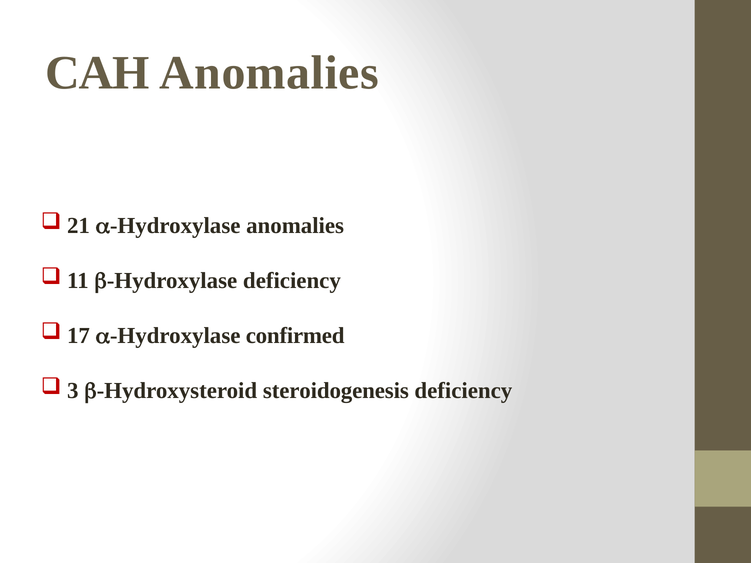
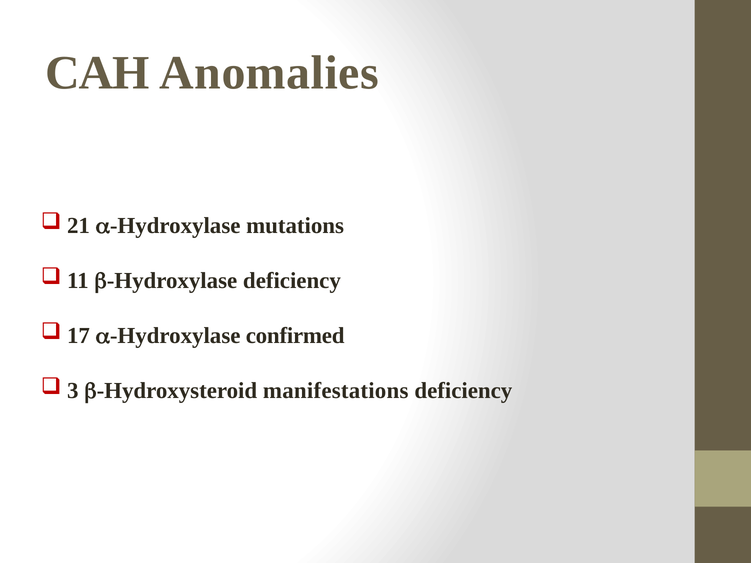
anomalies: anomalies -> mutations (295, 226)
steroidogenesis: steroidogenesis -> manifestations (336, 391)
